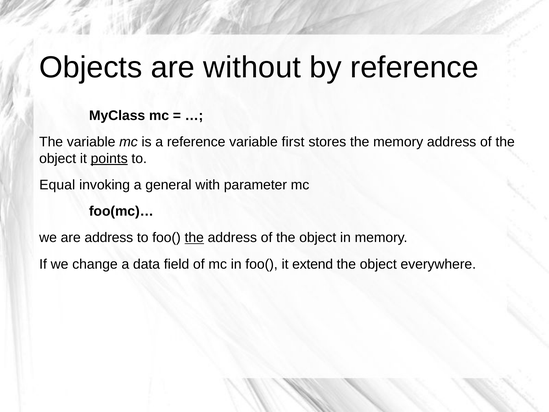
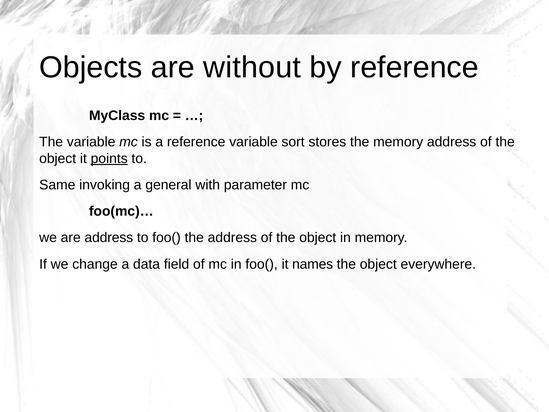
first: first -> sort (293, 142)
Equal: Equal -> Same (57, 185)
the underline: present -> none (194, 238)
extend: extend -> names (313, 264)
